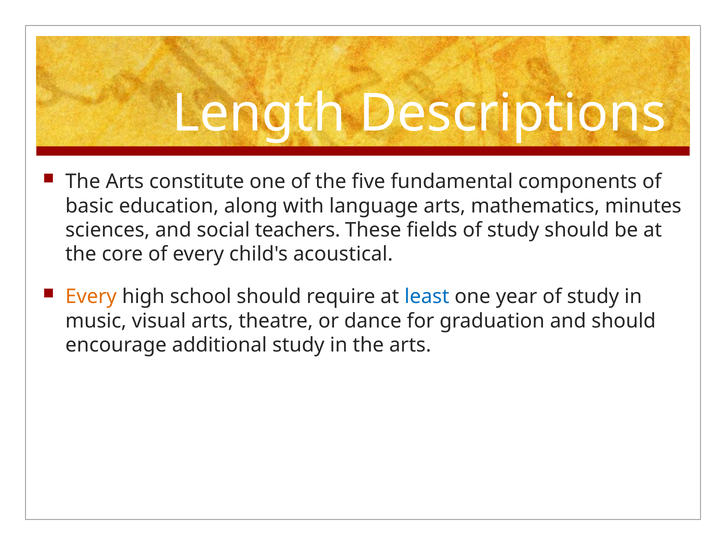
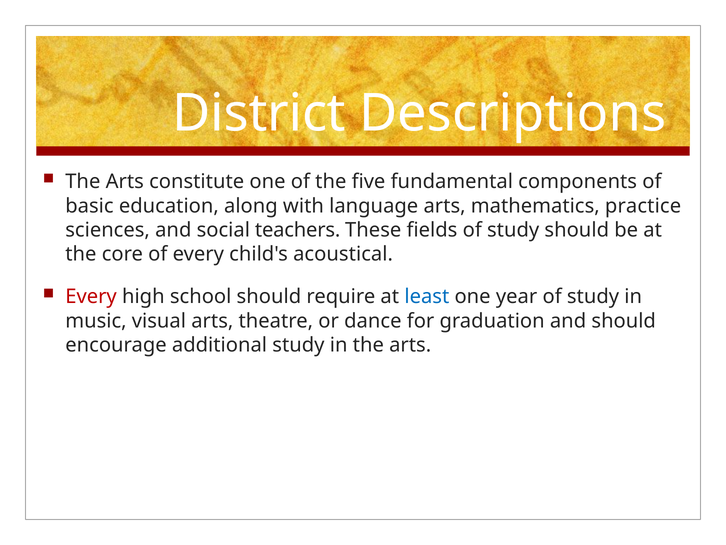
Length: Length -> District (259, 113)
minutes: minutes -> practice (643, 206)
Every colour: orange -> red (91, 296)
